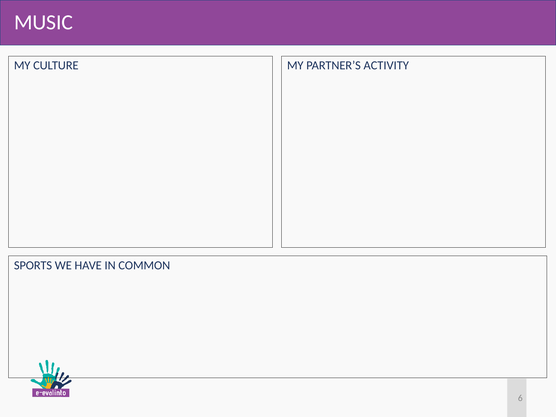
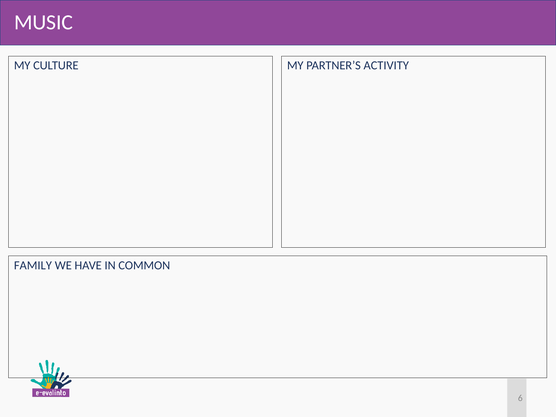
SPORTS: SPORTS -> FAMILY (33, 265)
